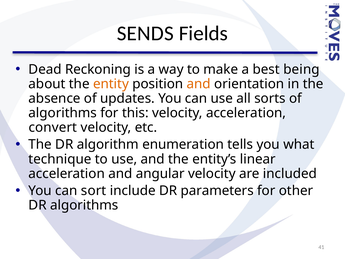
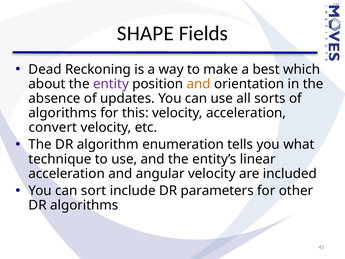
SENDS: SENDS -> SHAPE (145, 33)
being: being -> which (302, 69)
entity colour: orange -> purple (111, 84)
